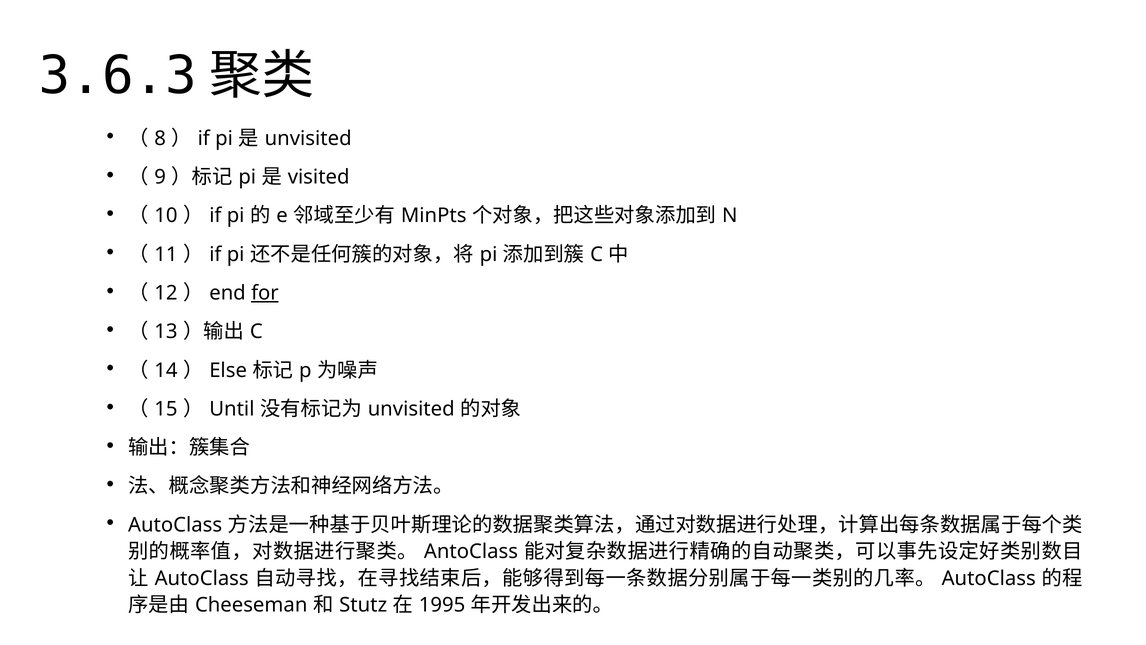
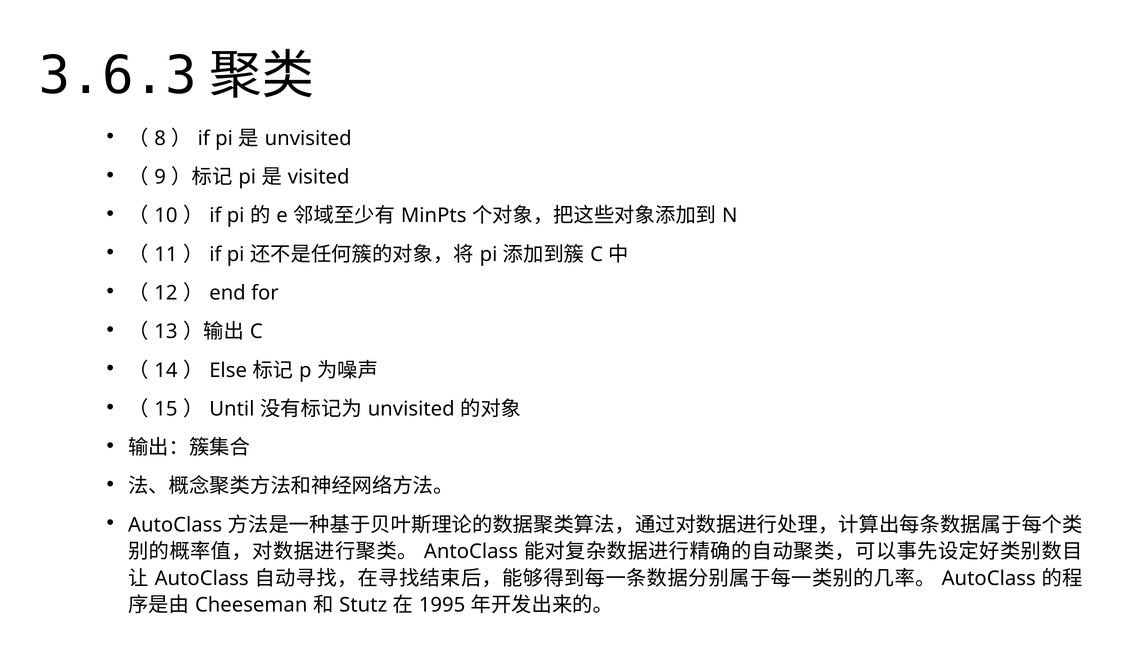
for underline: present -> none (265, 293)
